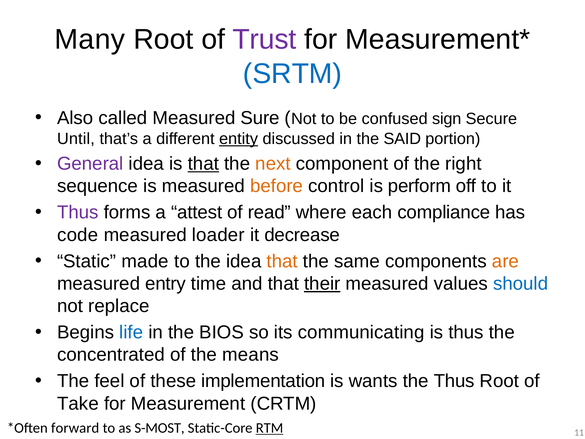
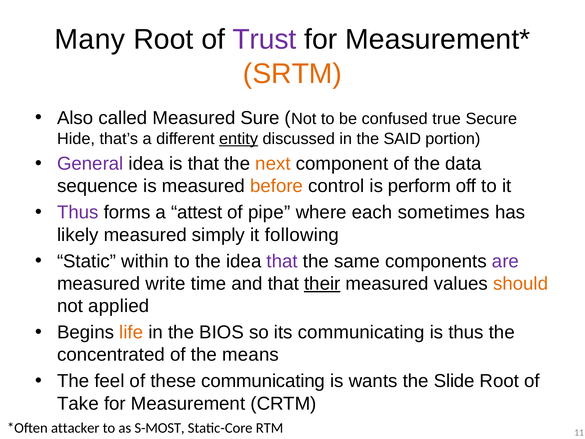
SRTM colour: blue -> orange (293, 74)
sign: sign -> true (447, 119)
Until: Until -> Hide (76, 139)
that underline: present -> none (203, 164)
right: right -> data (463, 164)
read: read -> pipe (269, 212)
compliance: compliance -> sometimes (444, 212)
code: code -> likely (78, 235)
loader: loader -> simply (218, 235)
decrease: decrease -> following (302, 235)
made: made -> within (145, 261)
that colour: orange -> purple (282, 261)
are colour: orange -> purple (505, 261)
entry: entry -> write (165, 283)
should colour: blue -> orange (521, 283)
replace: replace -> applied (119, 306)
life colour: blue -> orange (131, 332)
these implementation: implementation -> communicating (263, 381)
the Thus: Thus -> Slide (454, 381)
forward: forward -> attacker (75, 428)
RTM underline: present -> none (270, 428)
